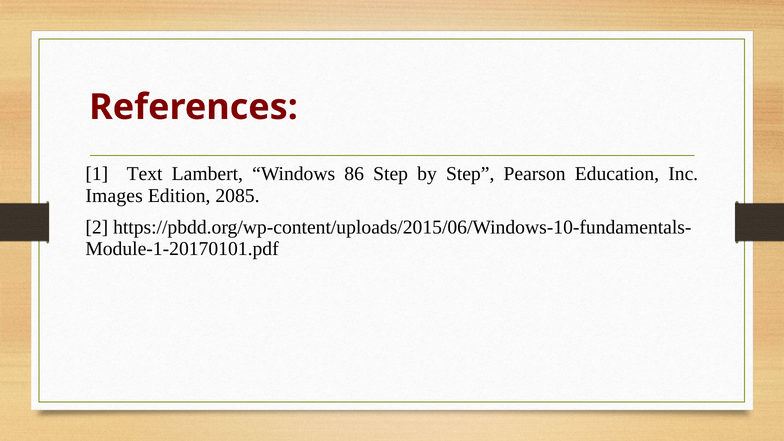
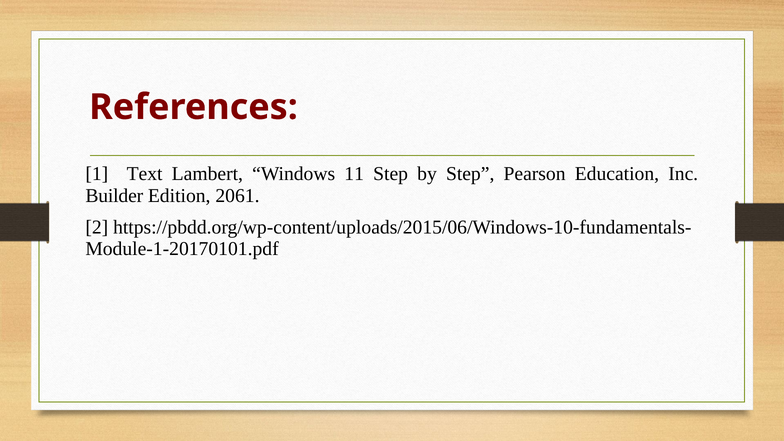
86: 86 -> 11 (354, 174)
Images: Images -> Builder (114, 196)
2085: 2085 -> 2061 (237, 196)
